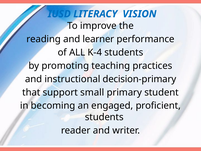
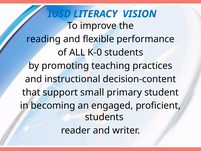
learner: learner -> flexible (98, 39)
K-4: K-4 -> K-0 (95, 52)
decision-primary: decision-primary -> decision-content (139, 79)
